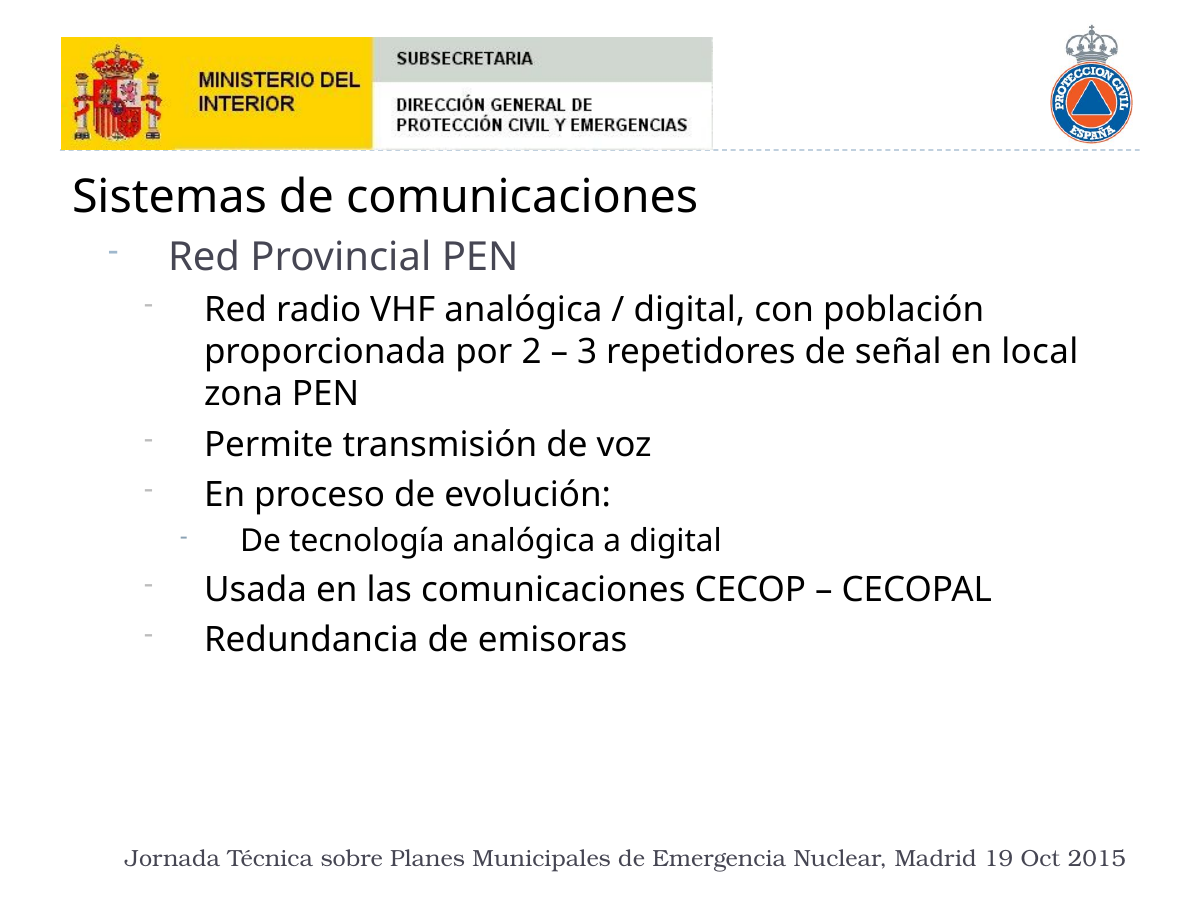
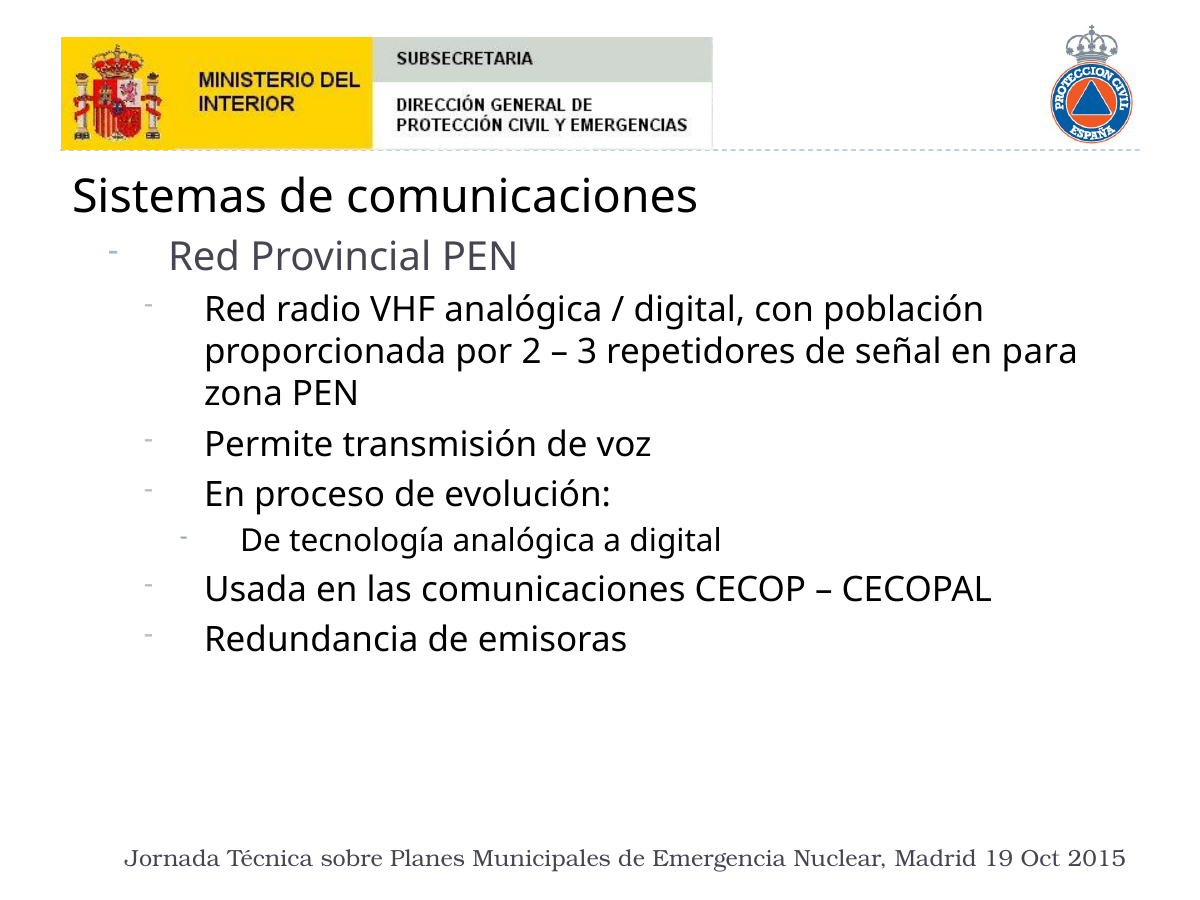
local: local -> para (1040, 352)
